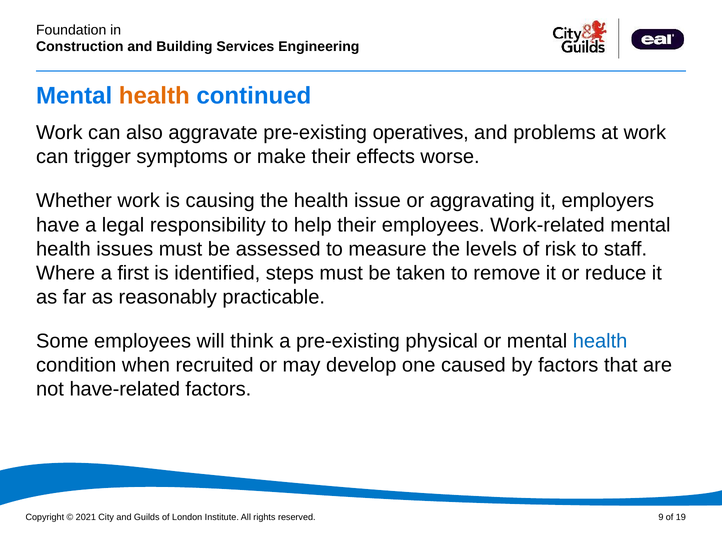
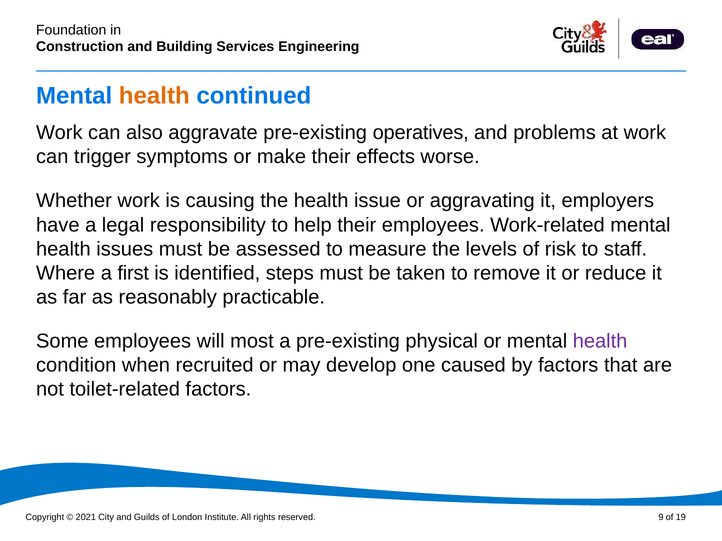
think: think -> most (252, 342)
health colour: blue -> purple (600, 342)
have-related: have-related -> toilet-related (125, 390)
